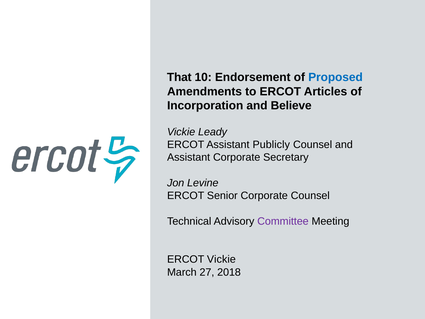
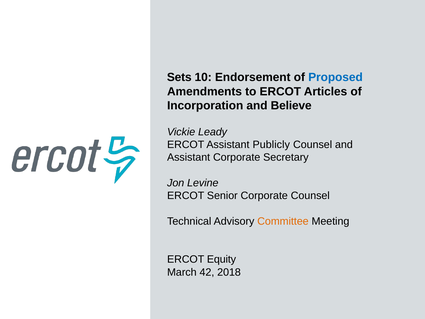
That: That -> Sets (179, 77)
Committee colour: purple -> orange (283, 221)
ERCOT Vickie: Vickie -> Equity (221, 259)
27: 27 -> 42 (207, 272)
